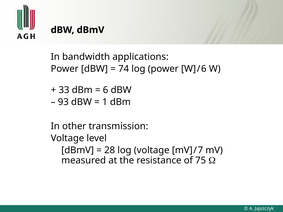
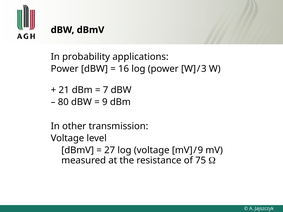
bandwidth: bandwidth -> probability (86, 57)
74: 74 -> 16 (124, 69)
6: 6 -> 3 (204, 69)
33: 33 -> 21 (64, 90)
6: 6 -> 7 (106, 90)
93: 93 -> 80 (63, 102)
1: 1 -> 9 (105, 102)
28: 28 -> 27 (110, 150)
7: 7 -> 9 (200, 150)
